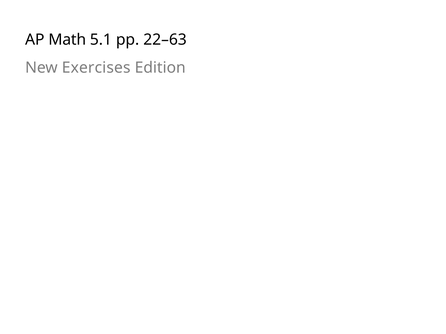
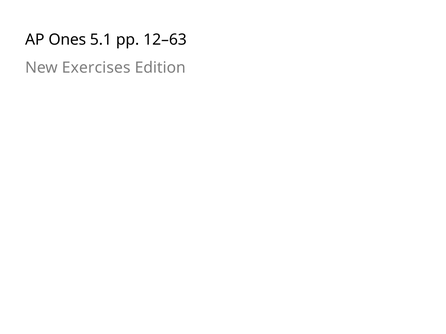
Math: Math -> Ones (67, 40)
22–63: 22–63 -> 12–63 (165, 40)
